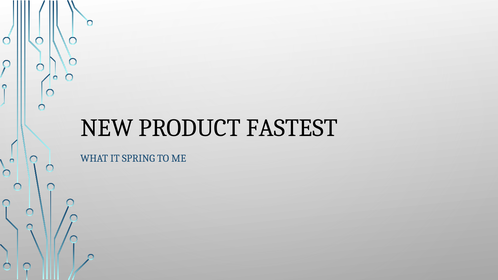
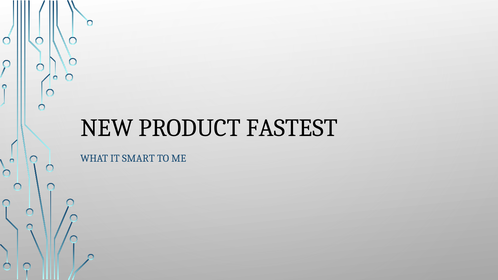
SPRING: SPRING -> SMART (138, 158)
